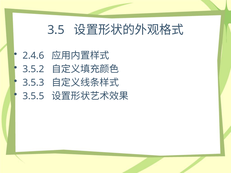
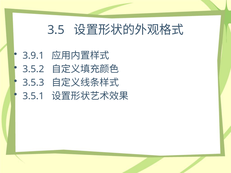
2.4.6: 2.4.6 -> 3.9.1 (33, 56)
3.5.5: 3.5.5 -> 3.5.1 (33, 96)
